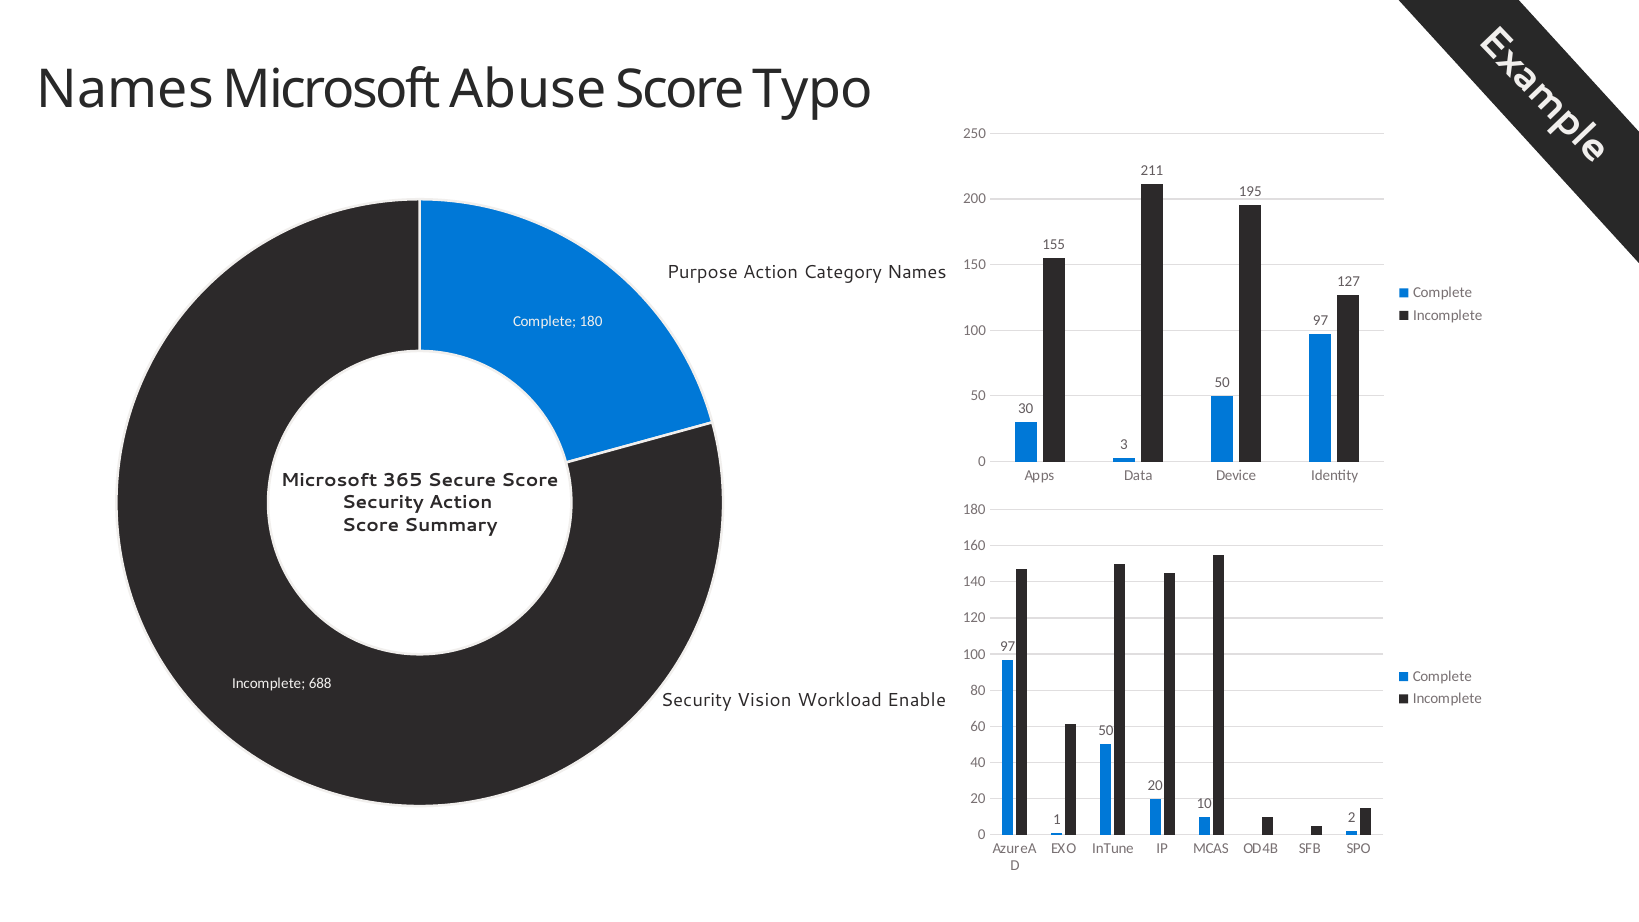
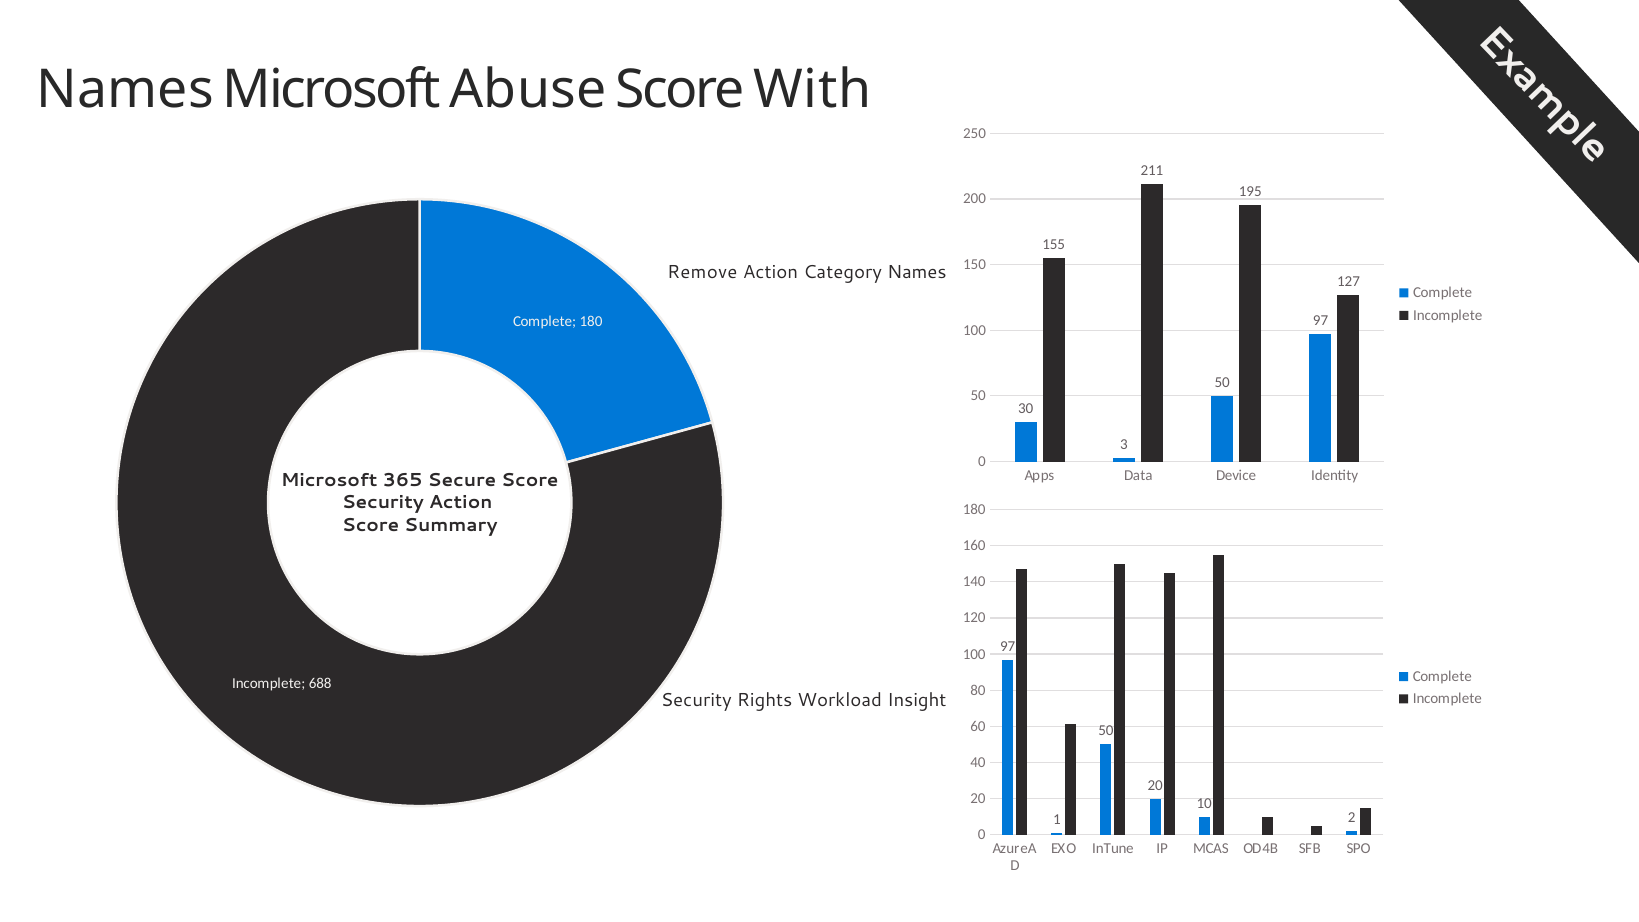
Typo: Typo -> With (812, 90)
Purpose: Purpose -> Remove (702, 272)
Vision: Vision -> Rights (765, 700)
Enable: Enable -> Insight (917, 700)
